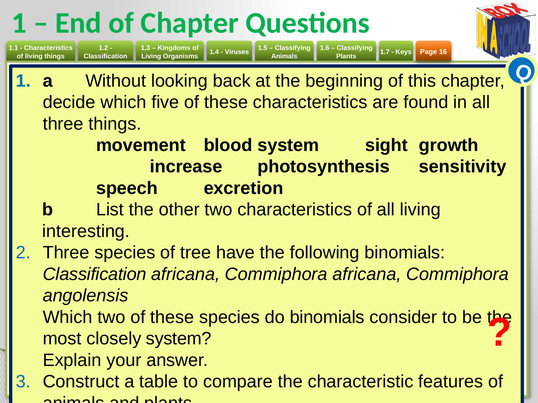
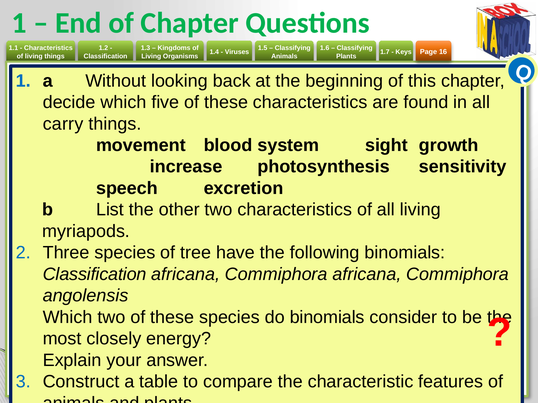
three: three -> carry (63, 124)
interesting: interesting -> myriapods (86, 232)
closely system: system -> energy (179, 339)
